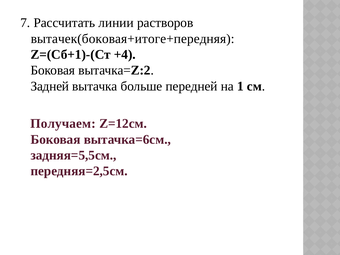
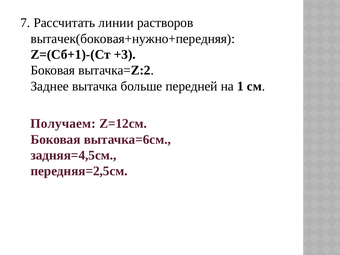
вытачек(боковая+итоге+передняя: вытачек(боковая+итоге+передняя -> вытачек(боковая+нужно+передняя (133, 39)
+4: +4 -> +3 (125, 55)
Задней: Задней -> Заднее (50, 86)
задняя=5,5см: задняя=5,5см -> задняя=4,5см (73, 155)
